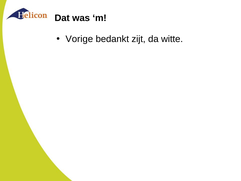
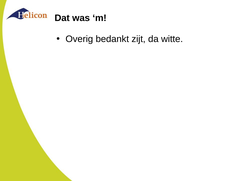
Vorige: Vorige -> Overig (79, 39)
